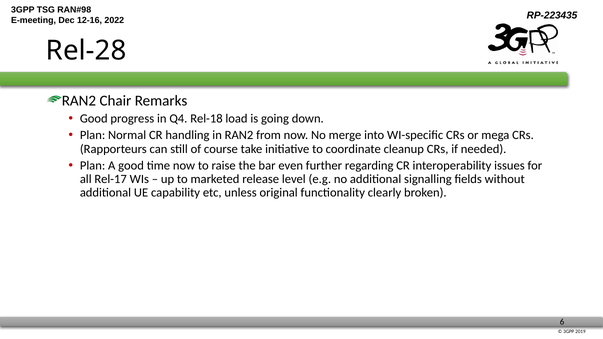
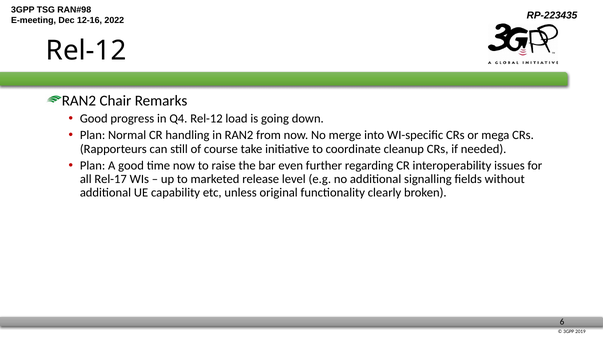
Rel-28: Rel-28 -> Rel-12 (86, 51)
Q4 Rel-18: Rel-18 -> Rel-12 (206, 119)
